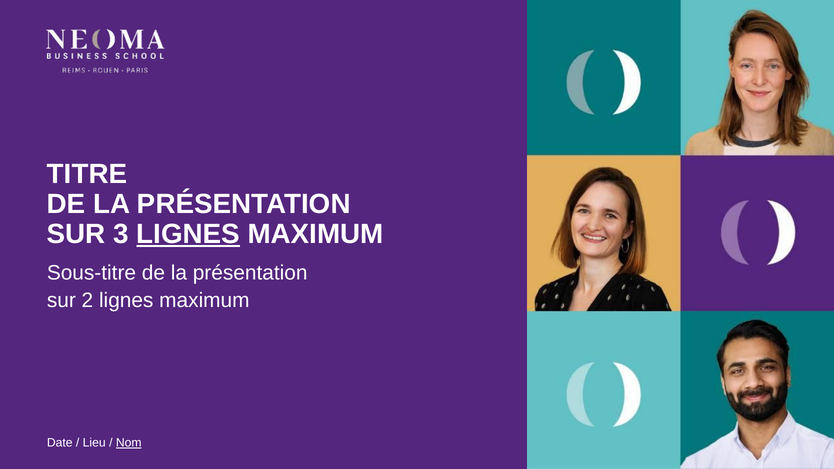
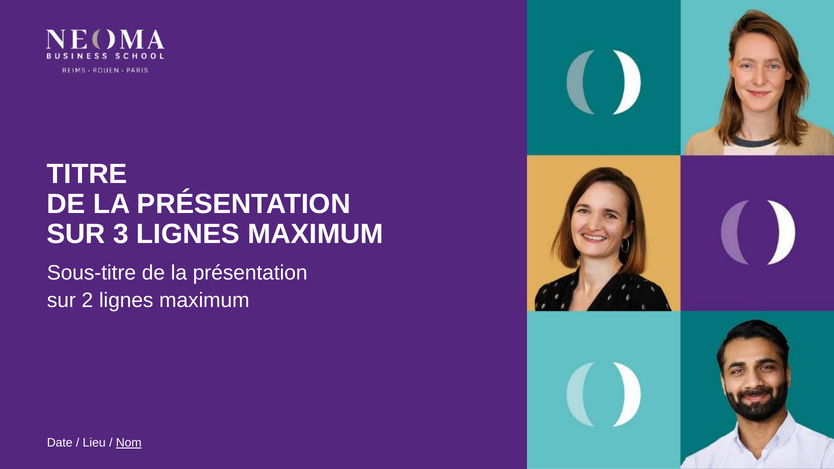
LIGNES underline: present -> none (188, 234)
